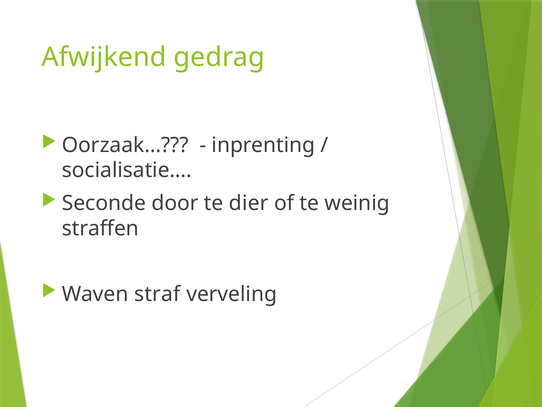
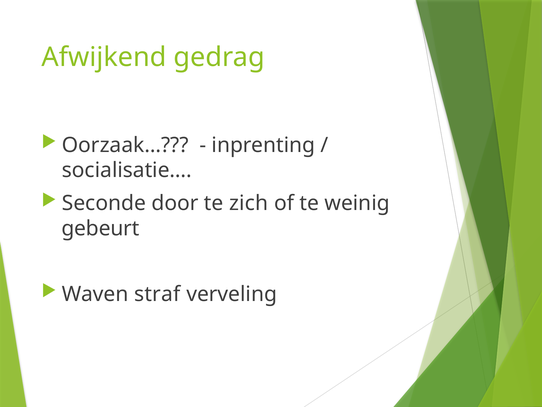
dier: dier -> zich (249, 203)
straffen: straffen -> gebeurt (100, 228)
